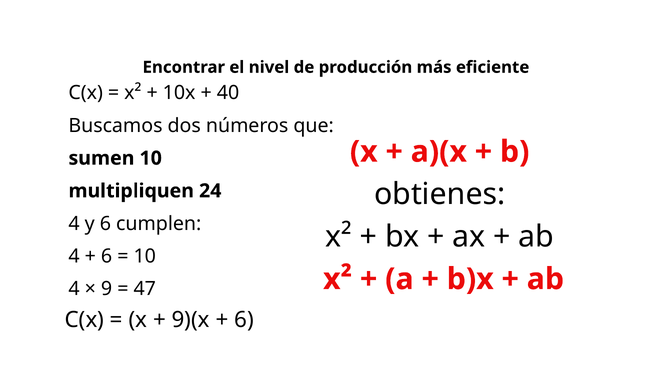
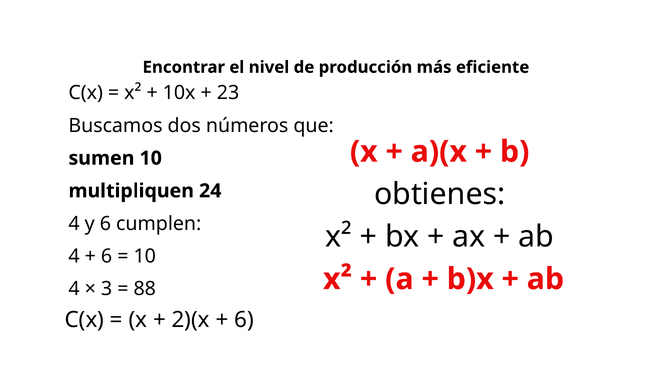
40: 40 -> 23 (228, 93)
9: 9 -> 3 (107, 289)
47: 47 -> 88 (145, 289)
9)(x: 9)(x -> 2)(x (191, 320)
